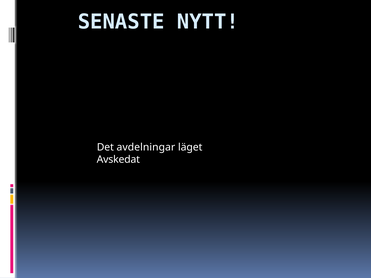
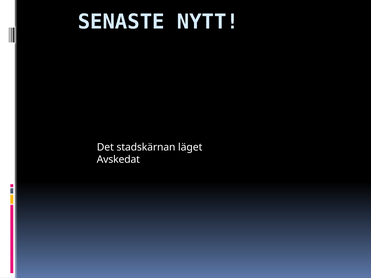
avdelningar: avdelningar -> stadskärnan (146, 147)
